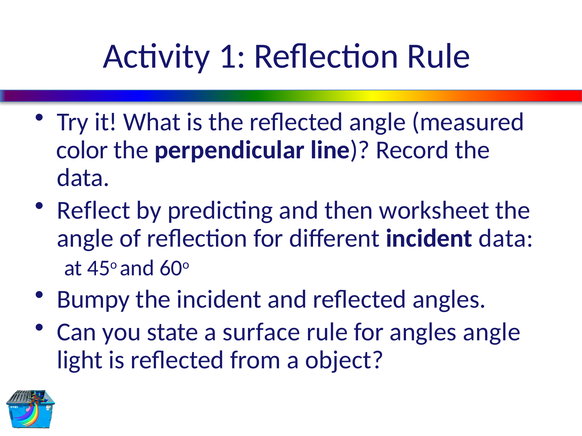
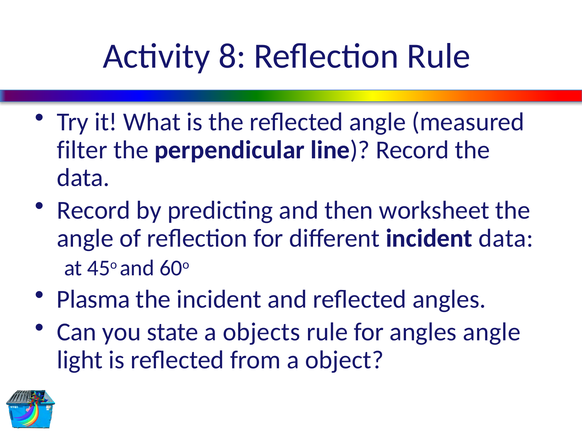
1: 1 -> 8 (232, 56)
color: color -> filter (82, 150)
Reflect: Reflect -> Record (94, 211)
Bumpy: Bumpy -> Plasma (93, 300)
surface: surface -> objects (261, 332)
